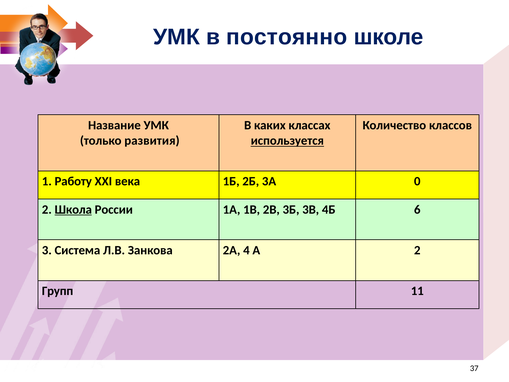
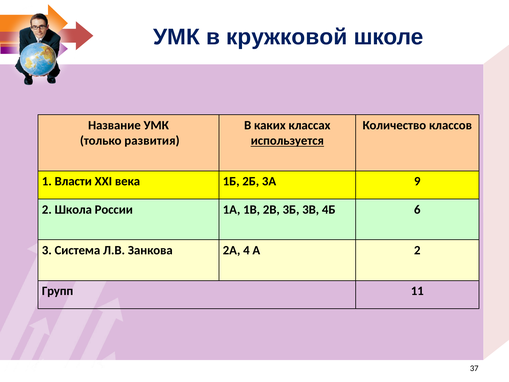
постоянно: постоянно -> кружковой (287, 37)
Работу: Работу -> Власти (73, 181)
0: 0 -> 9 (417, 181)
Школа underline: present -> none (73, 209)
